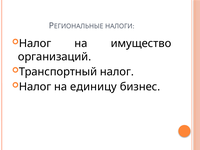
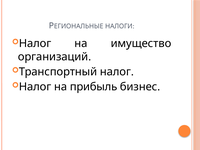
единицу: единицу -> прибыль (94, 87)
